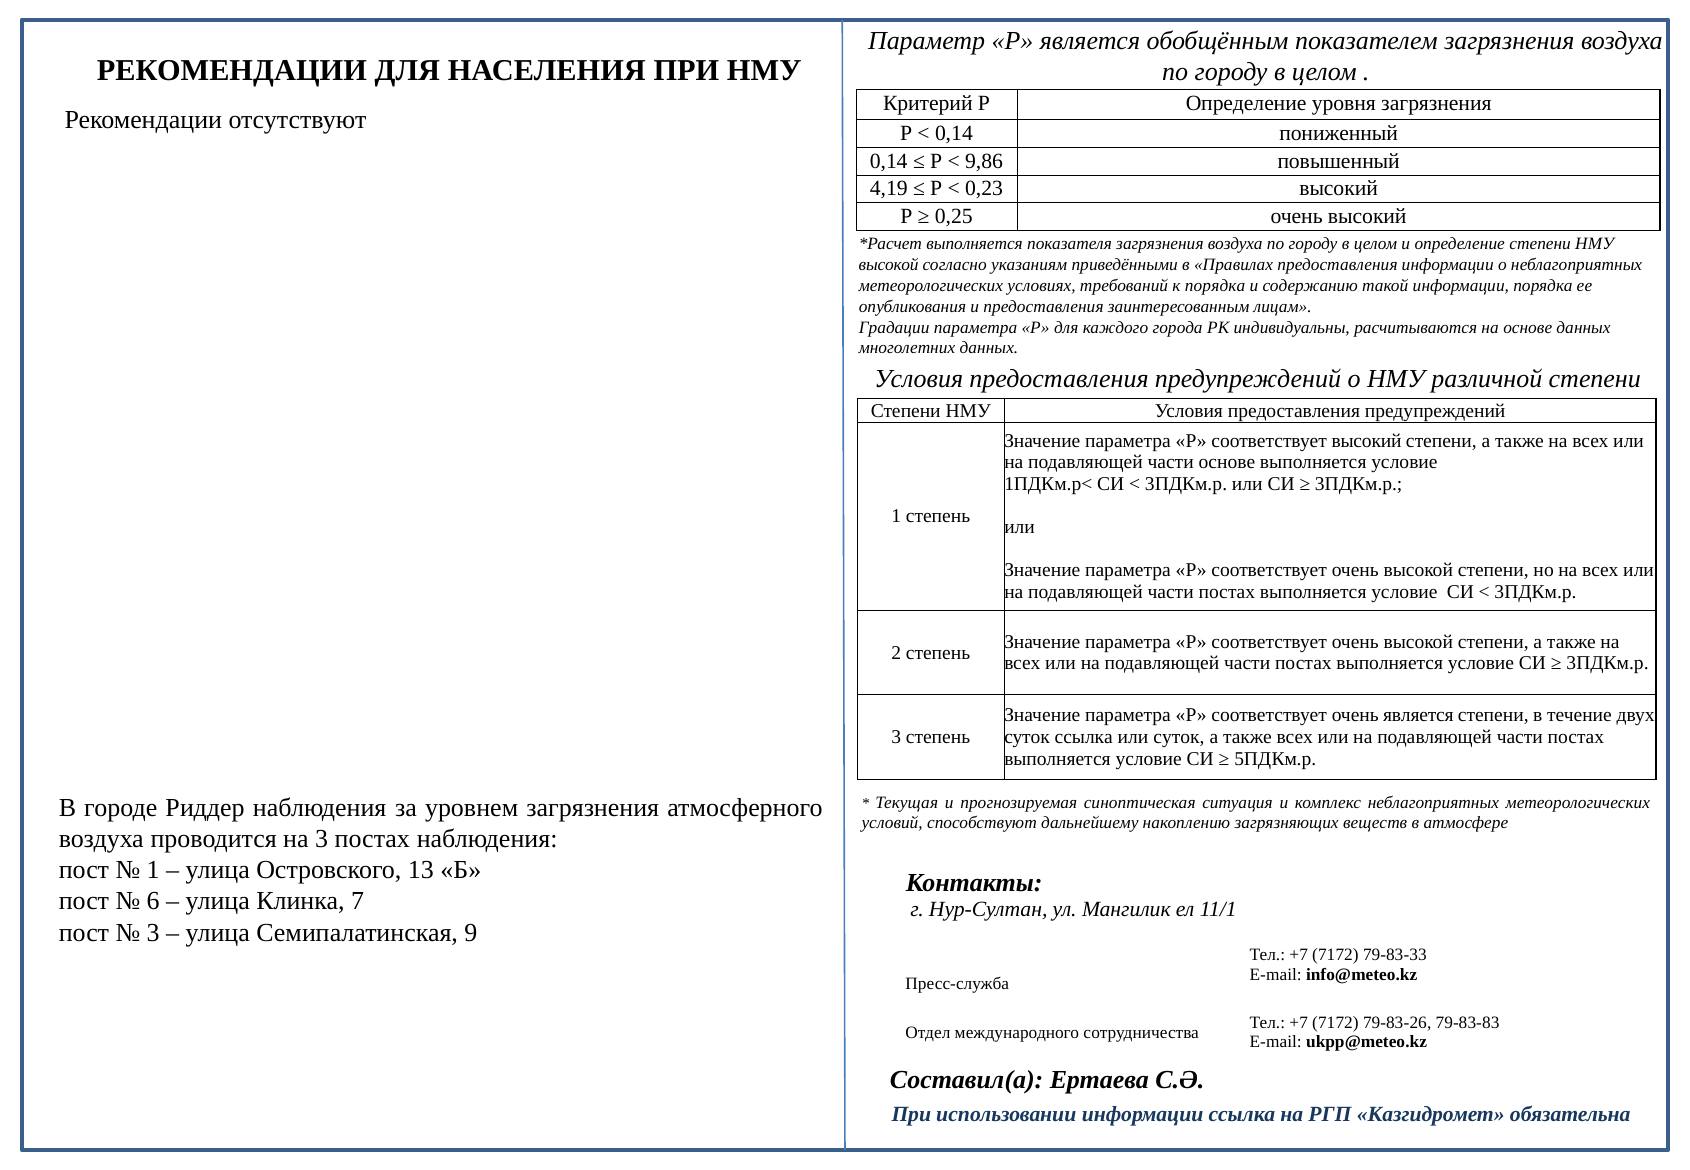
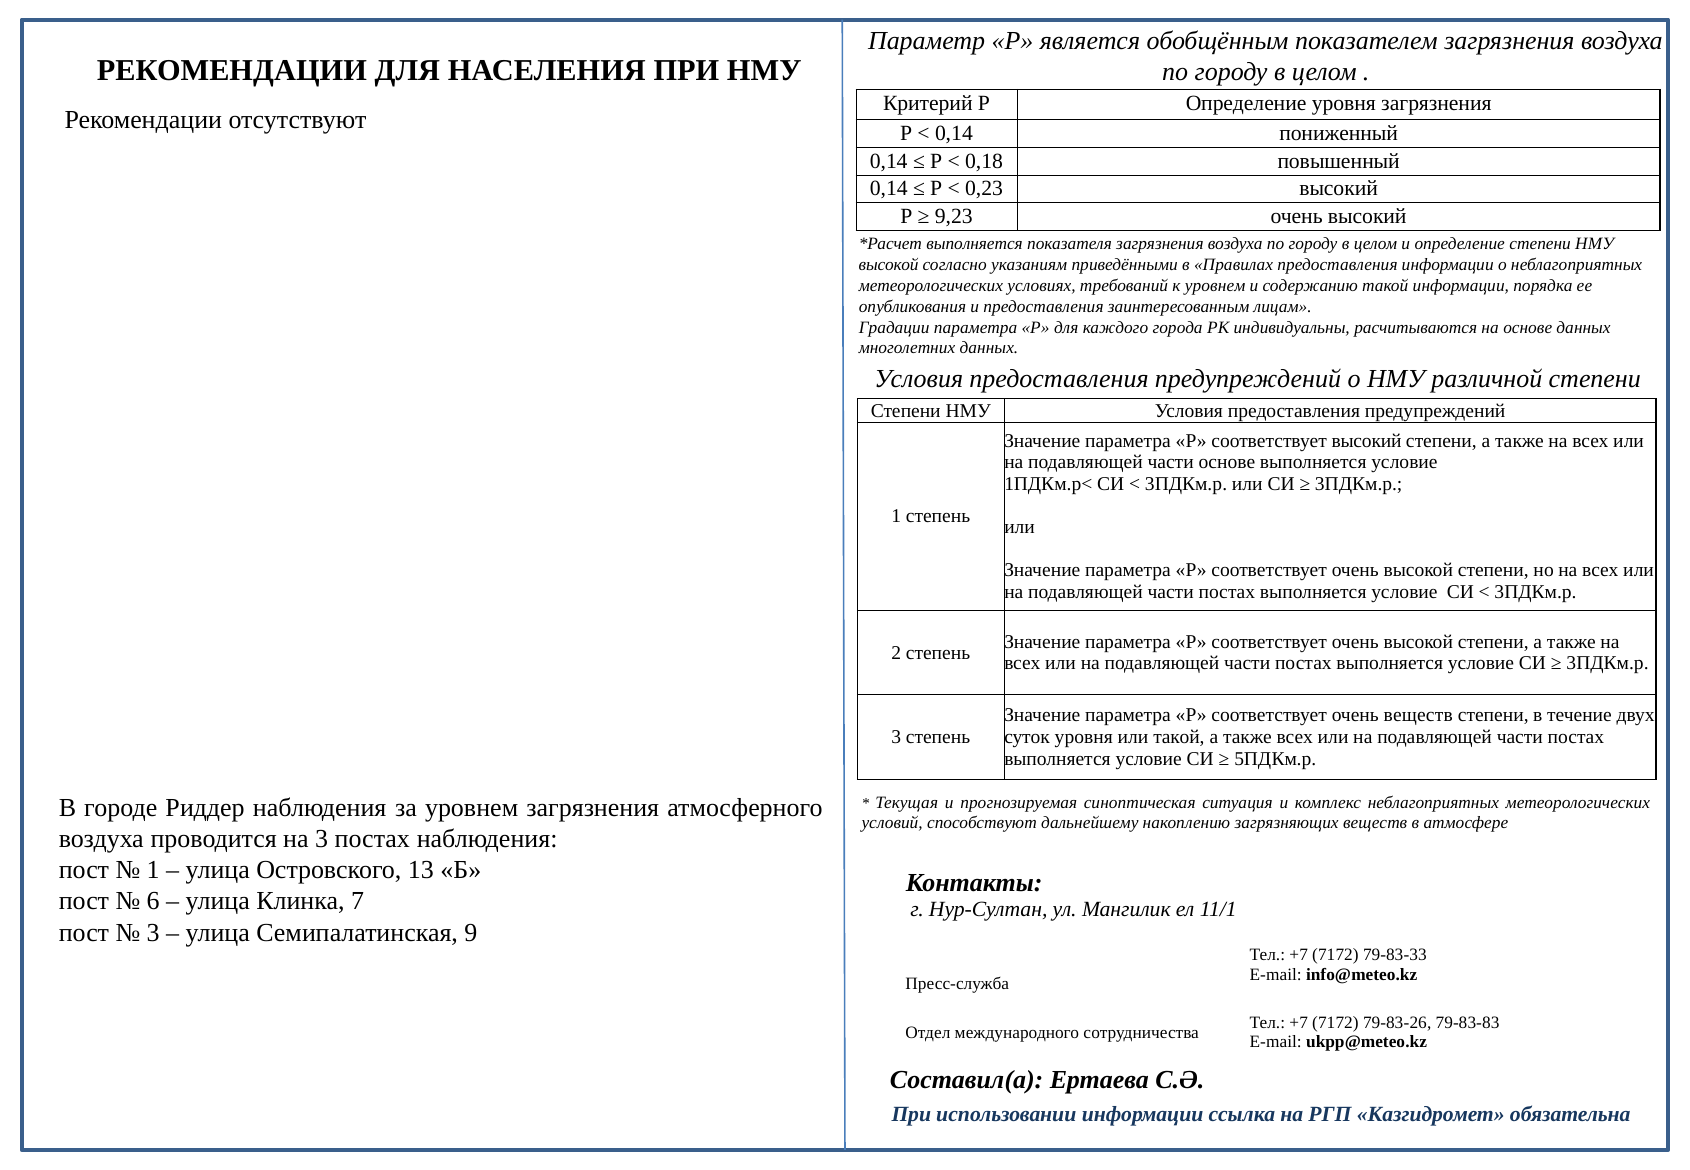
9,86: 9,86 -> 0,18 (984, 161)
4,19: 4,19 -> 0,14 (889, 189)
0,25: 0,25 -> 9,23 (954, 217)
к порядка: порядка -> уровнем (1215, 286)
очень является: является -> веществ (1418, 716)
суток ссылка: ссылка -> уровня (1084, 737)
или суток: суток -> такой (1179, 737)
